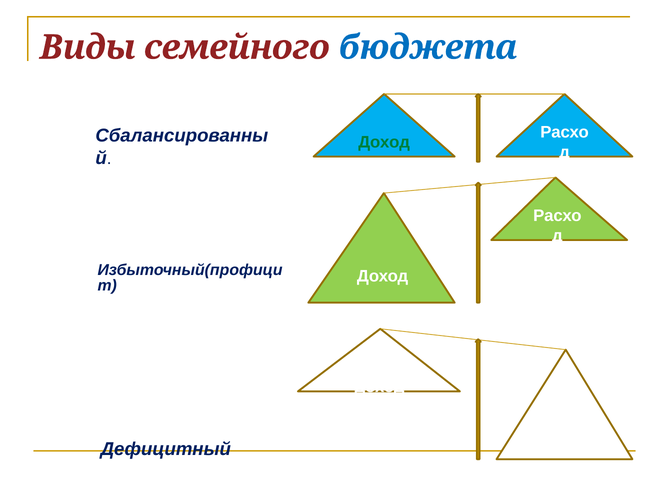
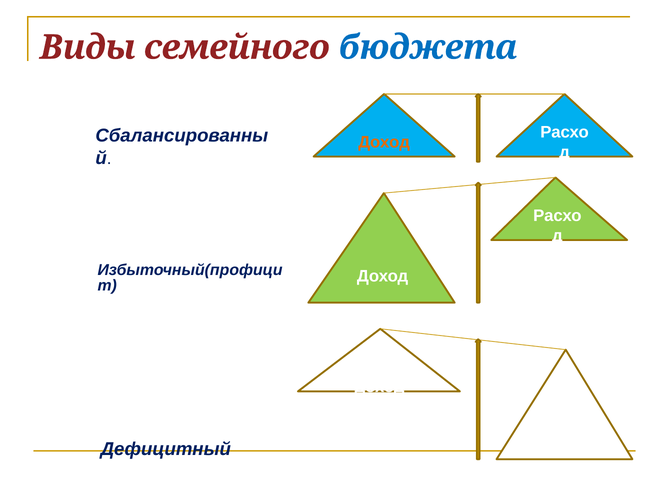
Доход colour: green -> orange (384, 142)
